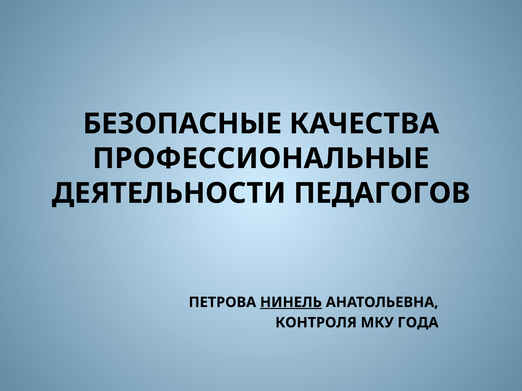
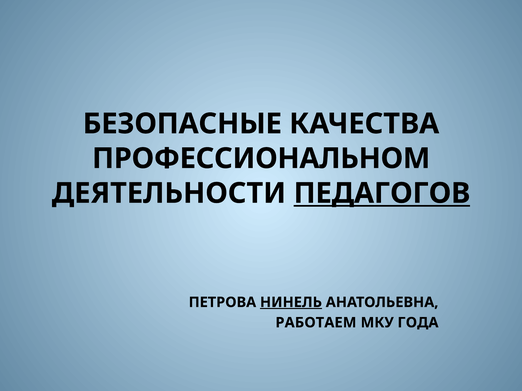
ПРОФЕССИОНАЛЬНЫЕ: ПРОФЕССИОНАЛЬНЫЕ -> ПРОФЕССИОНАЛЬНОМ (261, 159)
ПЕДАГОГОВ underline: none -> present (382, 193)
КОНТРОЛЯ: КОНТРОЛЯ -> РАБОТАЕМ (316, 323)
